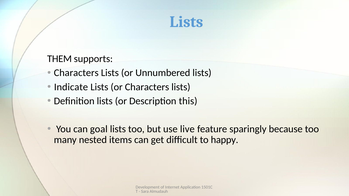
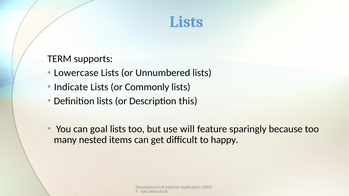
THEM: THEM -> TERM (59, 59)
Characters: Characters -> Lowercase (76, 73)
or Characters: Characters -> Commonly (147, 87)
live: live -> will (187, 129)
